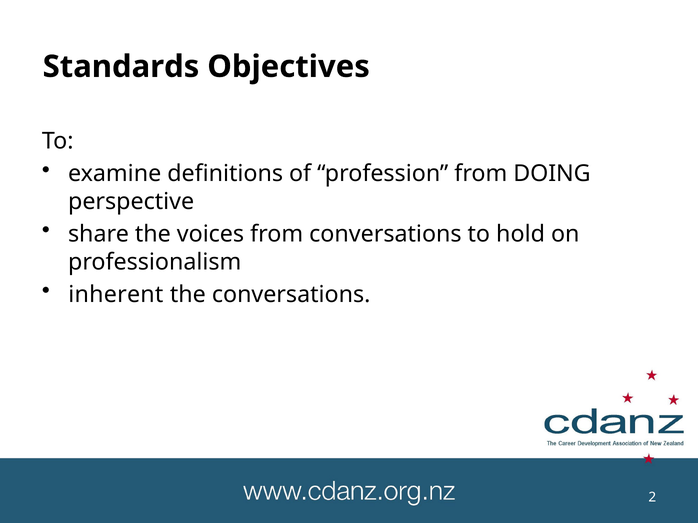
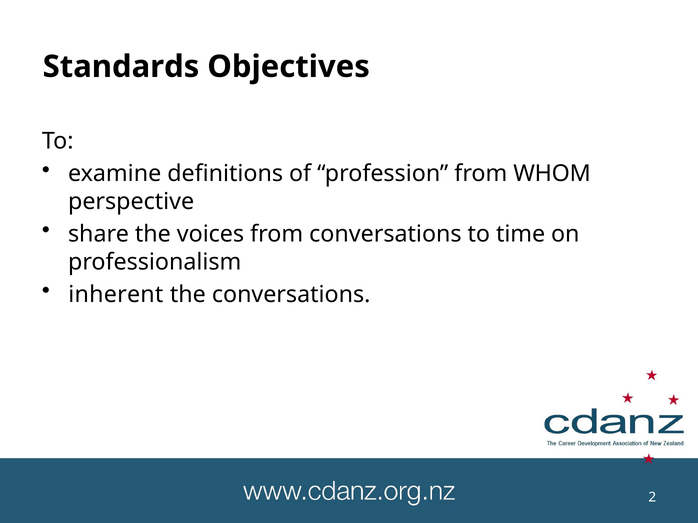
DOING: DOING -> WHOM (552, 174)
hold: hold -> time (521, 234)
